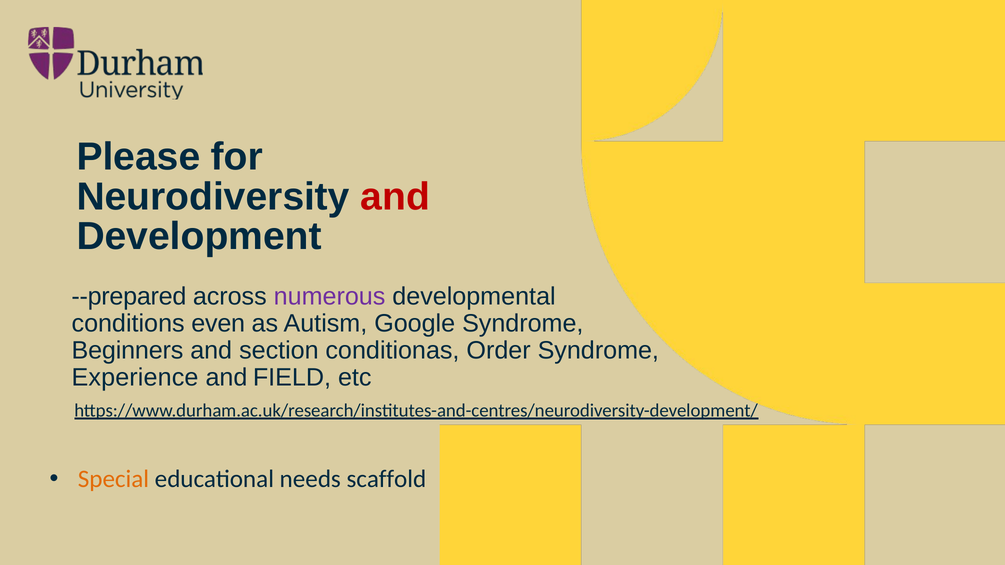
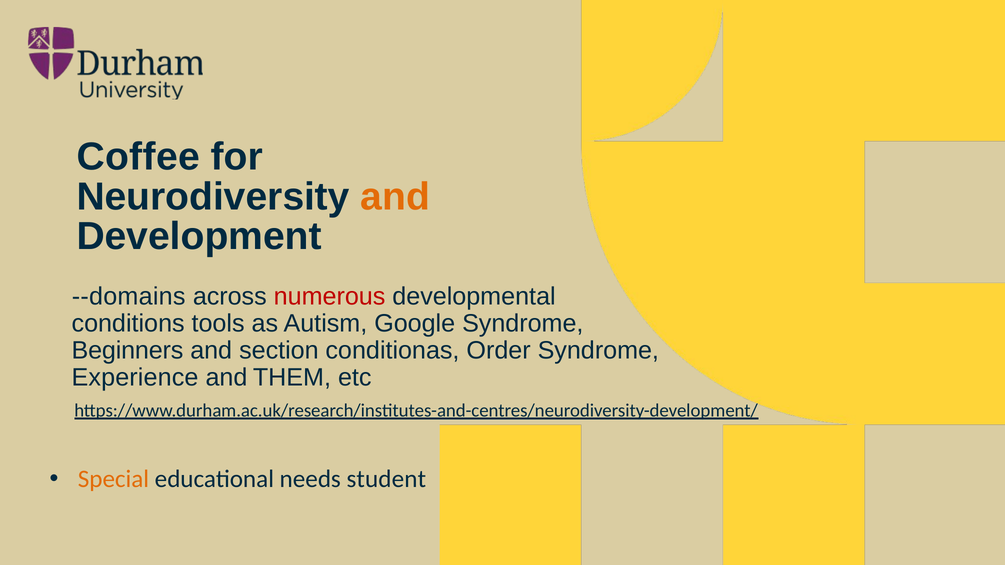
Please: Please -> Coffee (138, 157)
and colour: red -> orange (395, 197)
--prepared: --prepared -> --domains (129, 296)
numerous colour: purple -> red (330, 296)
even: even -> tools (218, 324)
FIELD: FIELD -> THEM (292, 378)
scaffold: scaffold -> student (386, 479)
